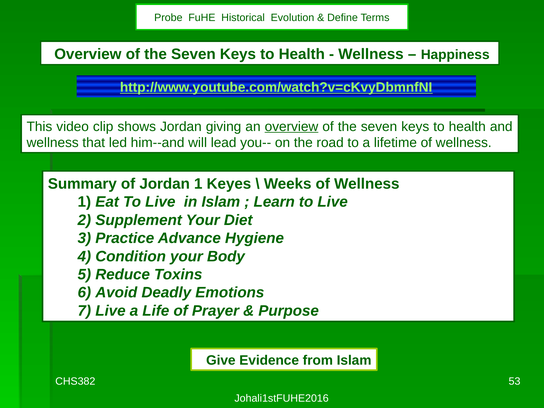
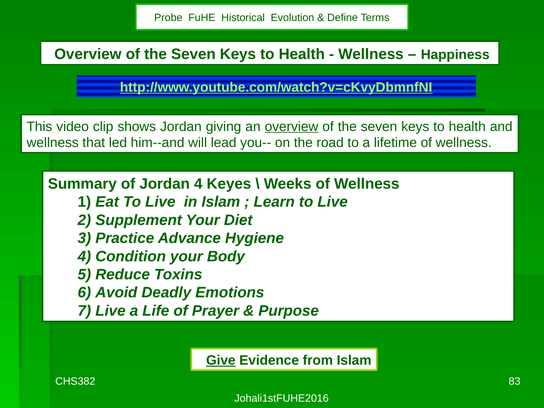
Jordan 1: 1 -> 4 (198, 184)
Give underline: none -> present (221, 360)
53: 53 -> 83 (515, 381)
